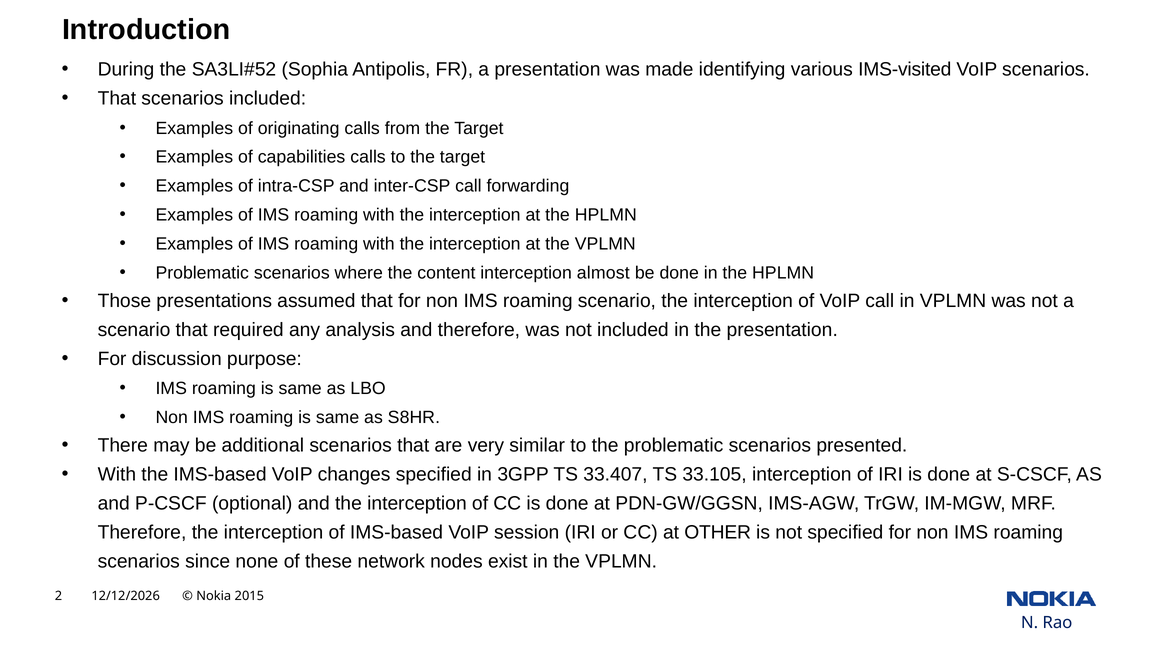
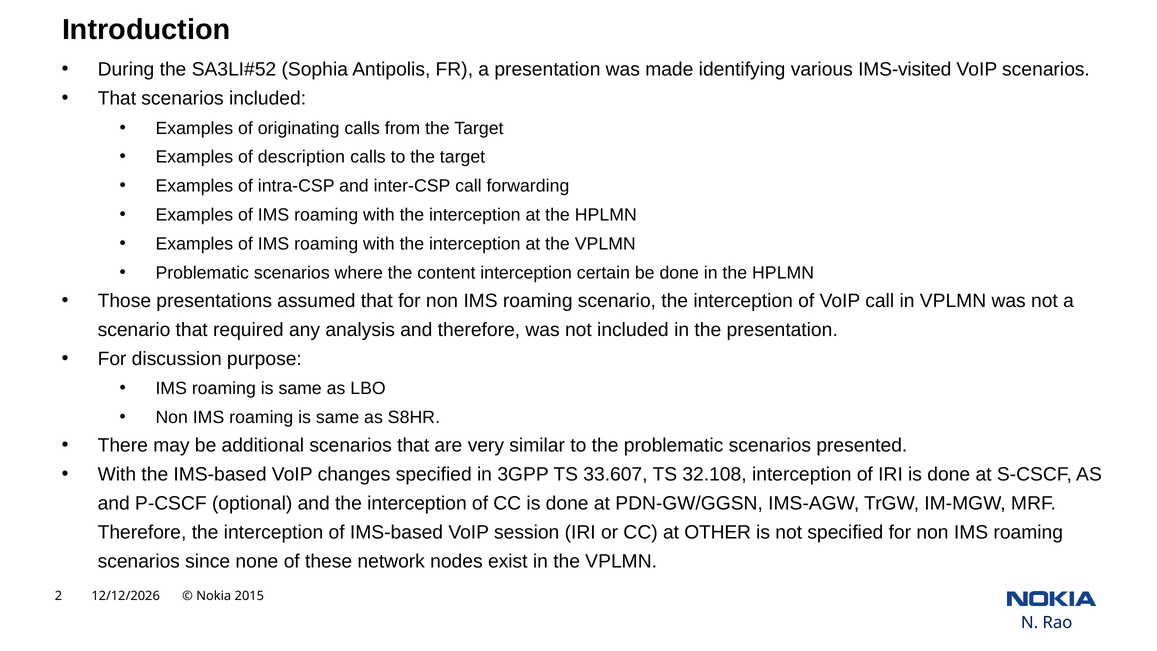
capabilities: capabilities -> description (301, 157)
almost: almost -> certain (603, 273)
33.407: 33.407 -> 33.607 (615, 474)
33.105: 33.105 -> 32.108 (714, 474)
